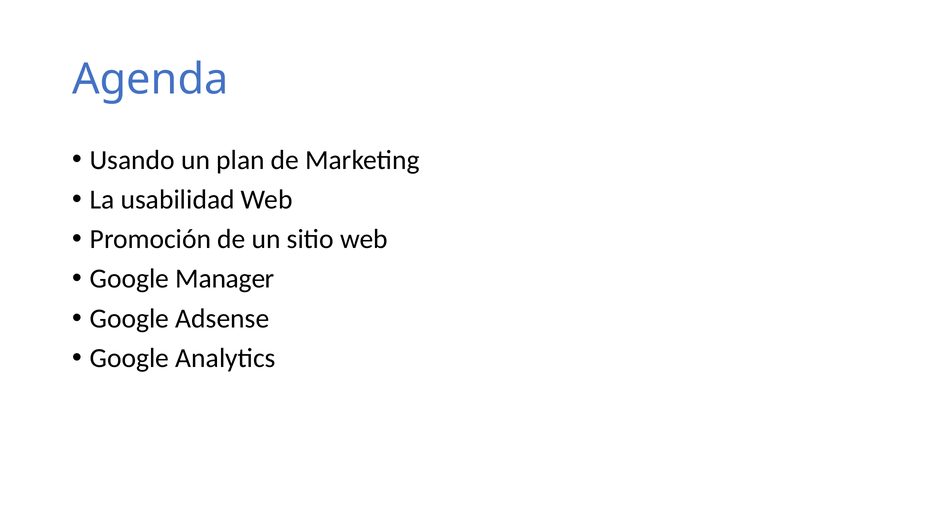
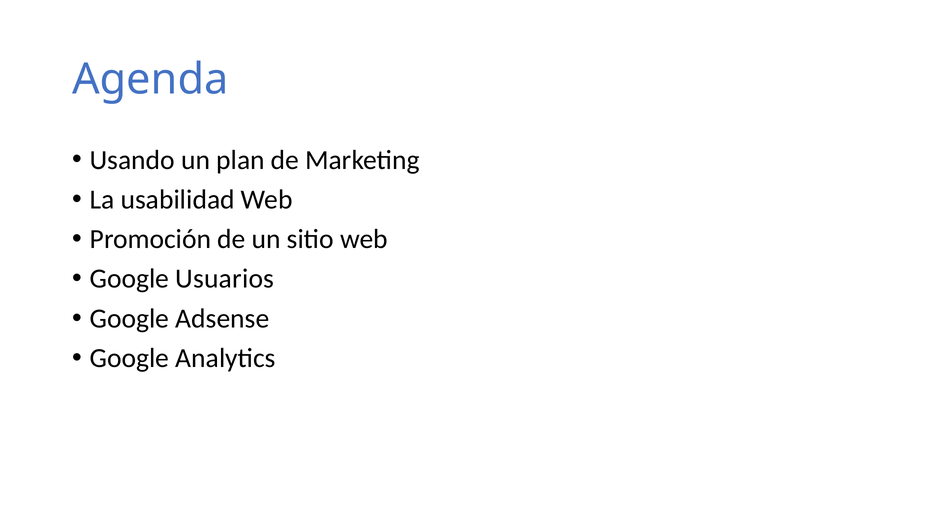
Manager: Manager -> Usuarios (225, 279)
